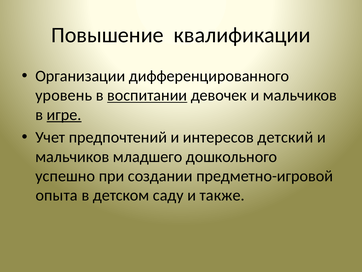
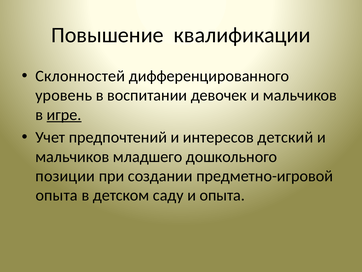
Организации: Организации -> Склонностей (80, 76)
воспитании underline: present -> none (147, 95)
успешно: успешно -> позиции (65, 176)
и также: также -> опыта (222, 195)
